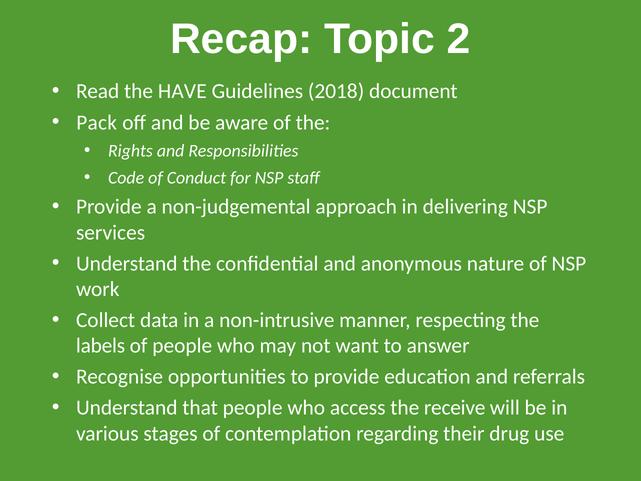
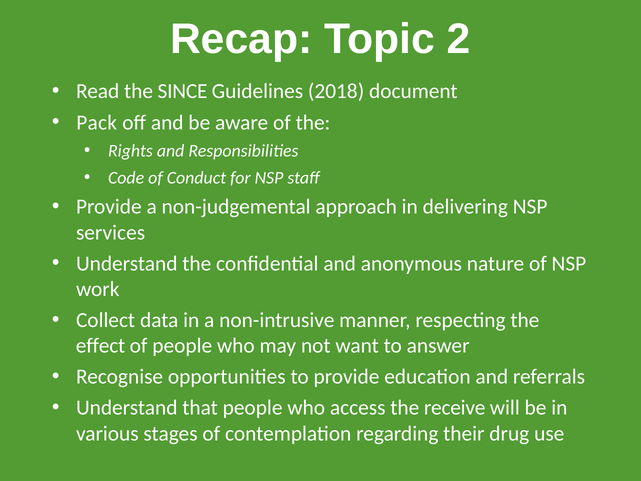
HAVE: HAVE -> SINCE (183, 91)
labels: labels -> effect (101, 346)
